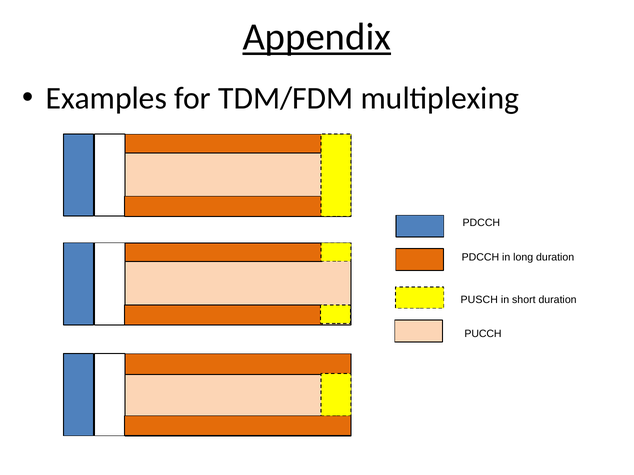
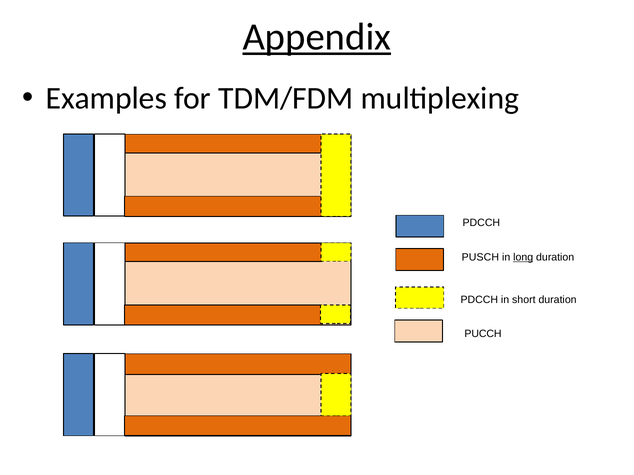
PDCCH: PDCCH -> PUSCH (480, 257)
long underline: none -> present (523, 257)
PUSCH: PUSCH -> PDCCH (479, 300)
